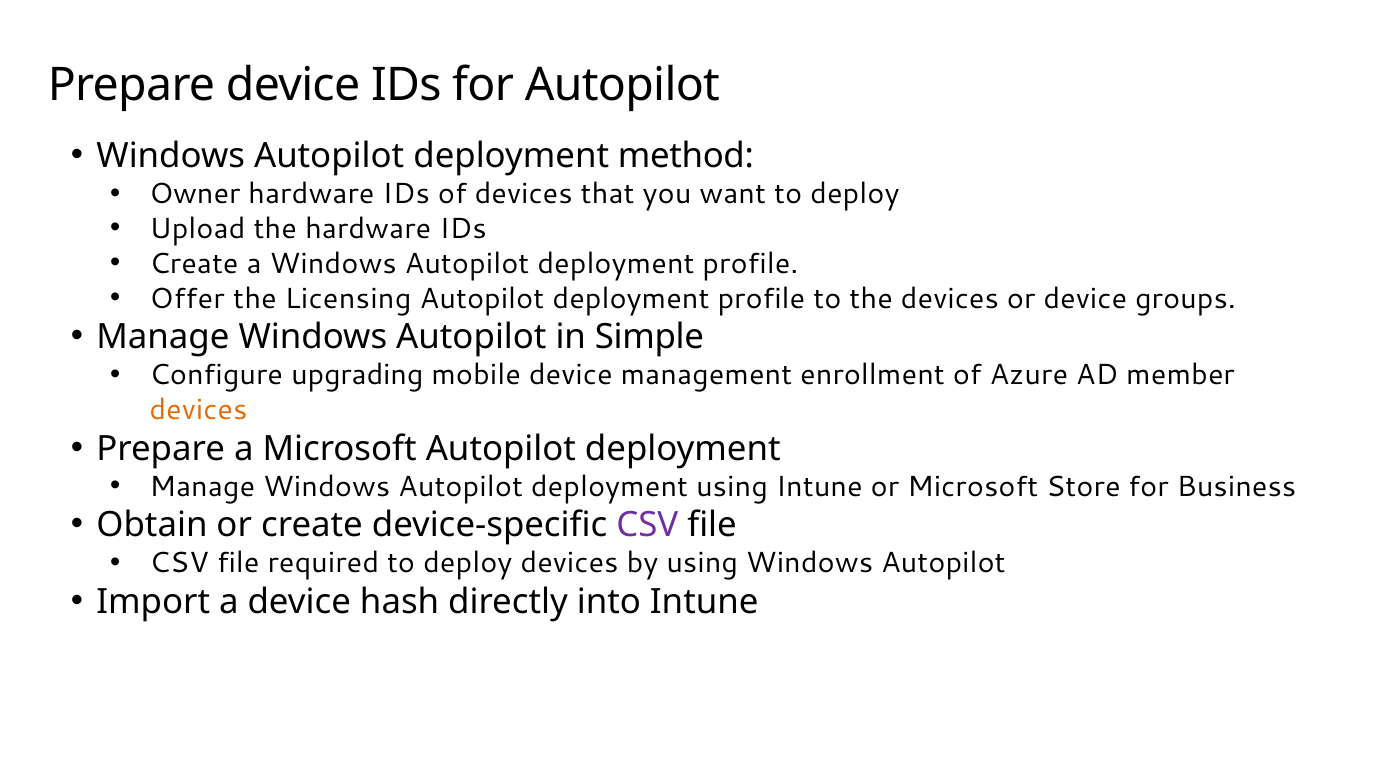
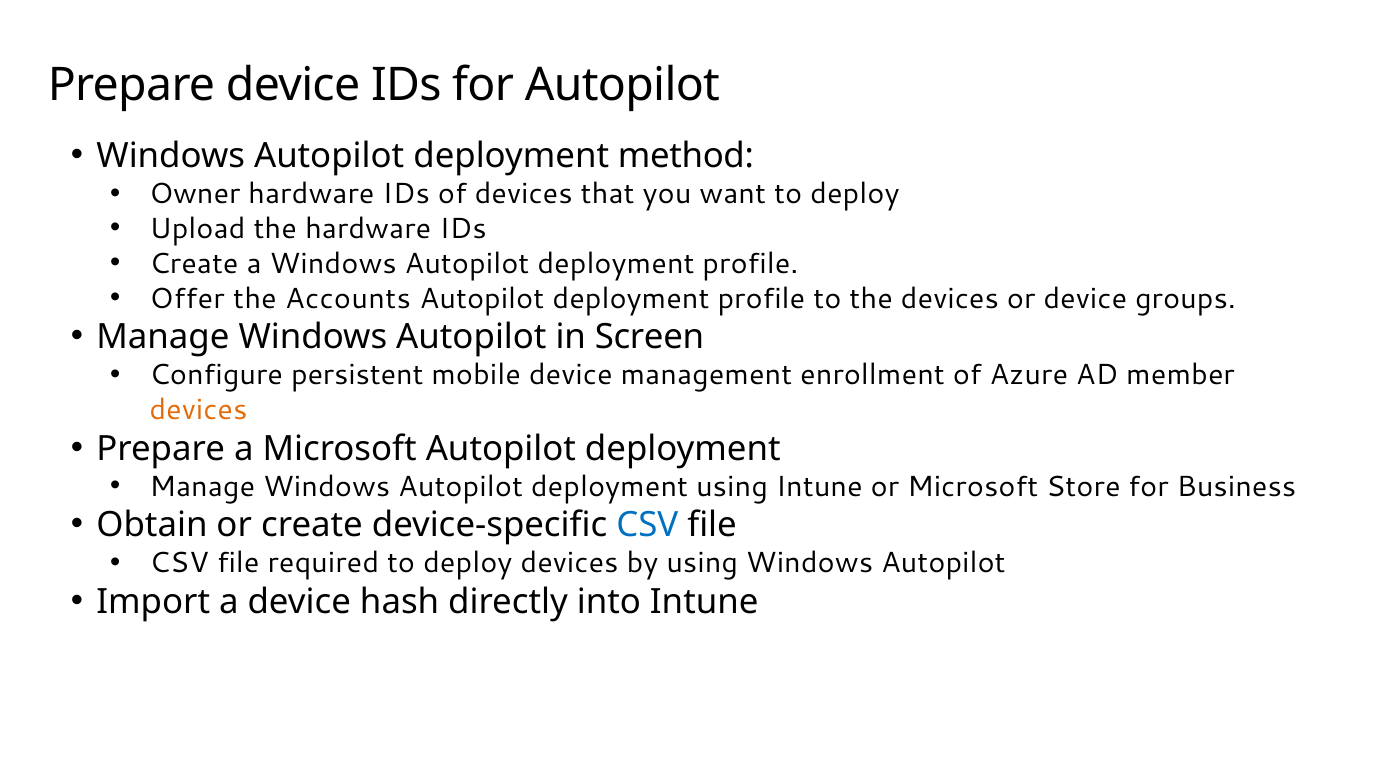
Licensing: Licensing -> Accounts (348, 299)
Simple: Simple -> Screen (649, 337)
upgrading: upgrading -> persistent (357, 375)
CSV colour: purple -> blue (647, 525)
